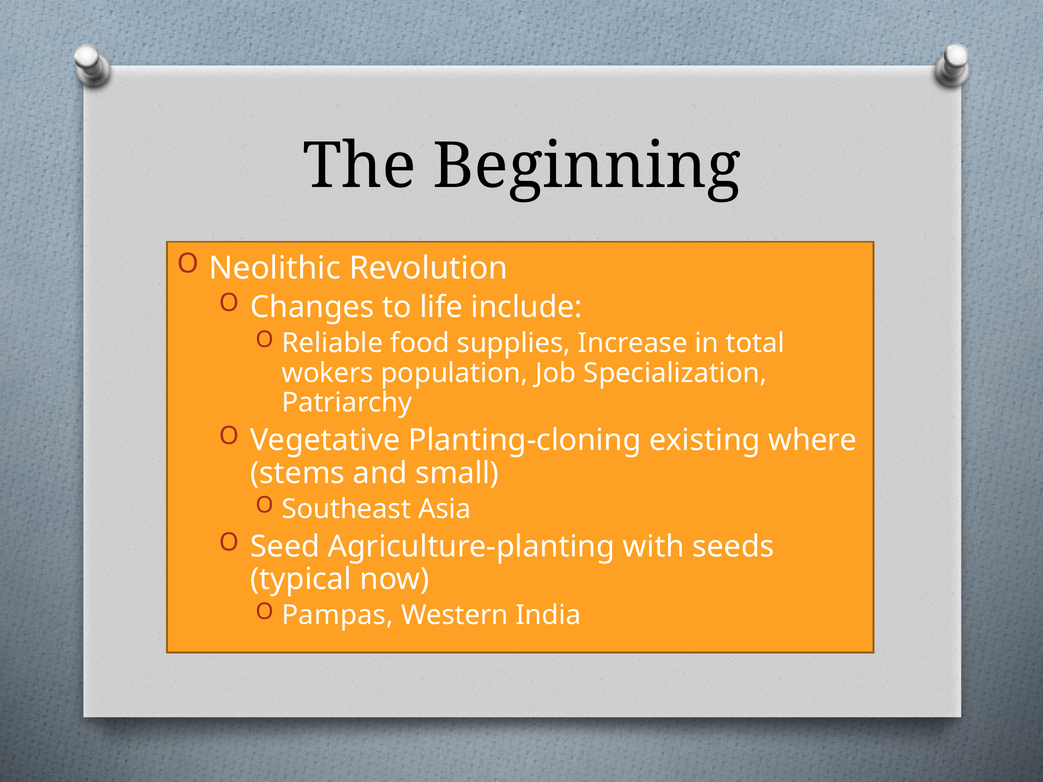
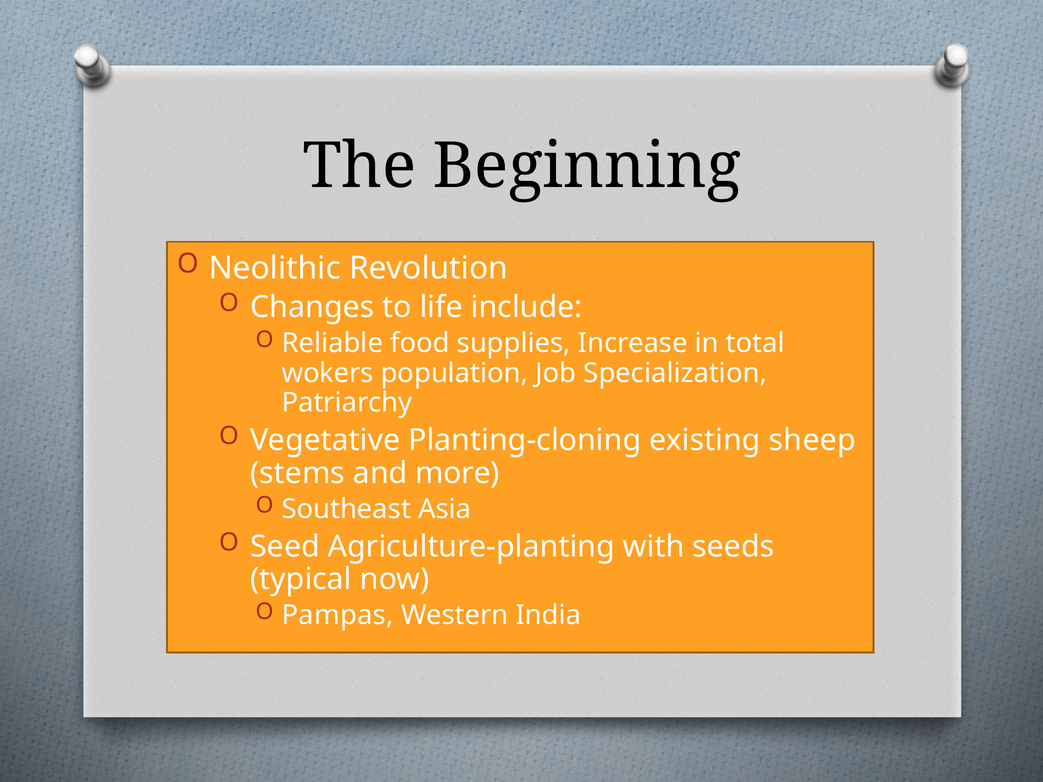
where: where -> sheep (812, 440)
small: small -> more (457, 473)
